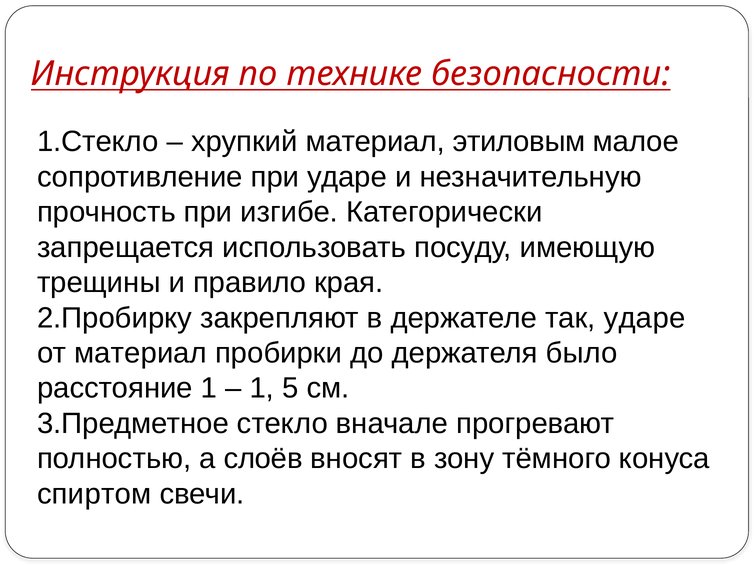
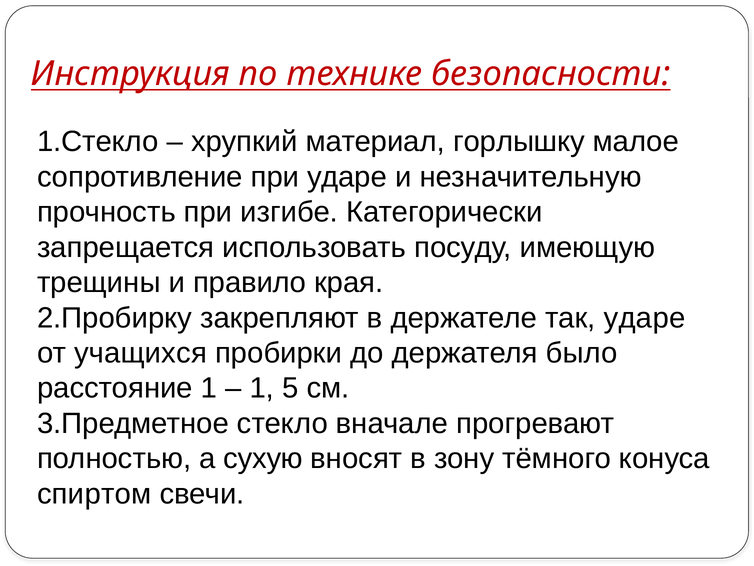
этиловым: этиловым -> горлышку (519, 142)
от материал: материал -> учащихся (140, 353)
слоёв: слоёв -> сухую (263, 458)
